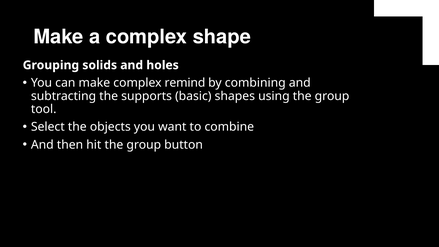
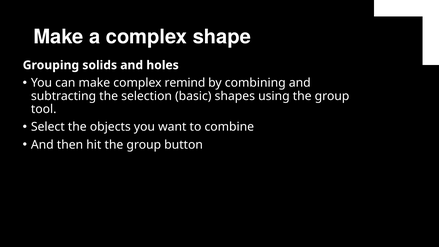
supports: supports -> selection (147, 96)
